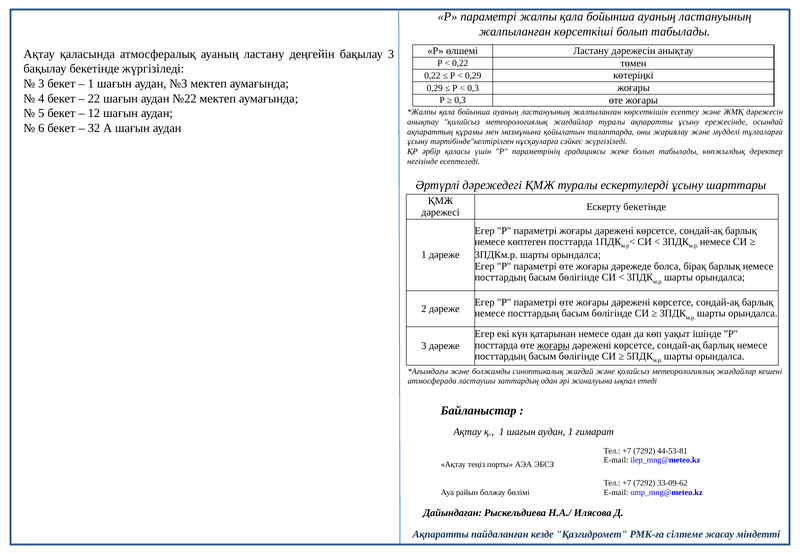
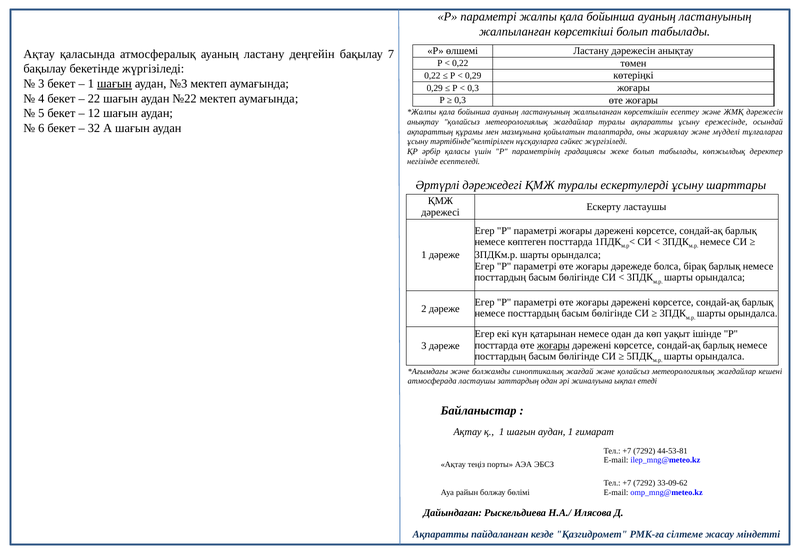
бақылау 3: 3 -> 7 (391, 54)
шағын underline: none -> present (114, 84)
Ескерту бекетінде: бекетінде -> ластаушы (645, 207)
